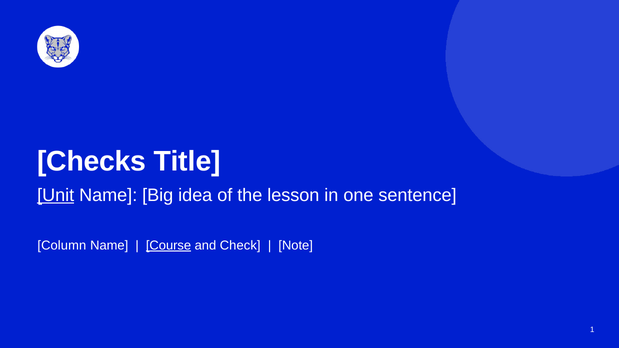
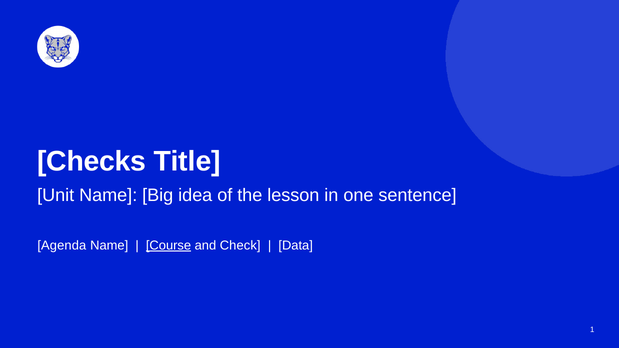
Unit underline: present -> none (56, 196)
Column: Column -> Agenda (62, 245)
Note: Note -> Data (296, 245)
